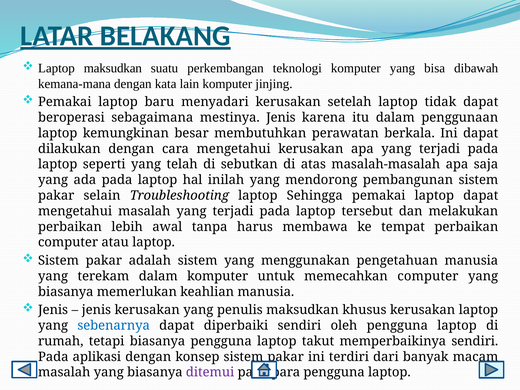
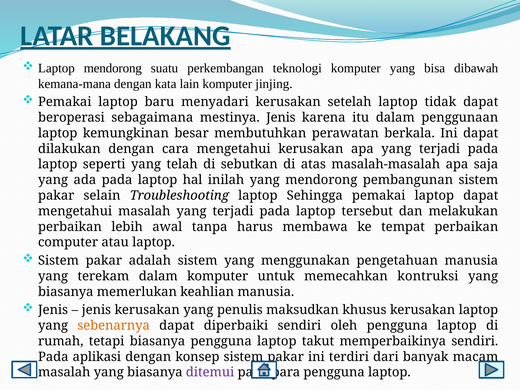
Laptop maksudkan: maksudkan -> mendorong (113, 68)
memecahkan computer: computer -> kontruksi (428, 276)
sebenarnya colour: blue -> orange (114, 326)
